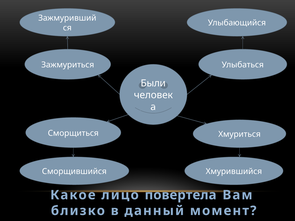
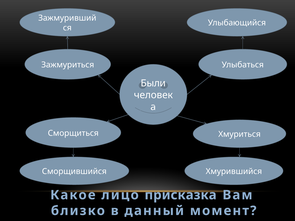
повертела: повертела -> присказка (181, 195)
